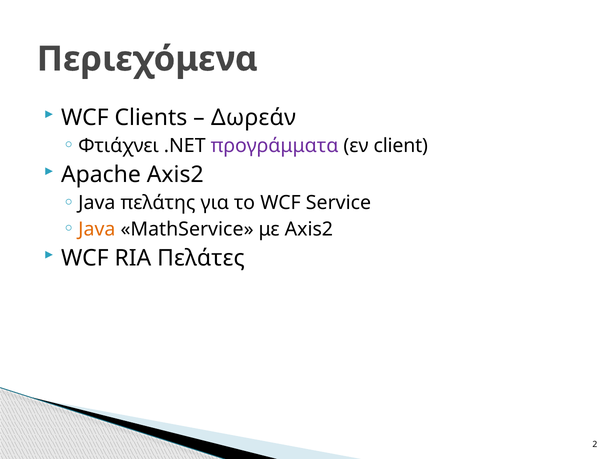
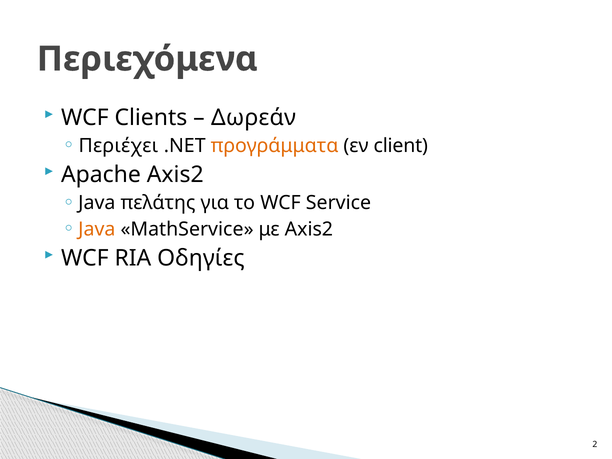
Φτιάχνει: Φτιάχνει -> Περιέχει (118, 146)
προγράμματα colour: purple -> orange (275, 146)
Πελάτες: Πελάτες -> Οδηγίες (201, 258)
